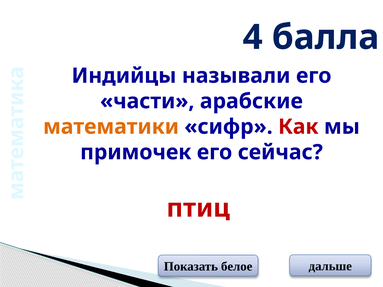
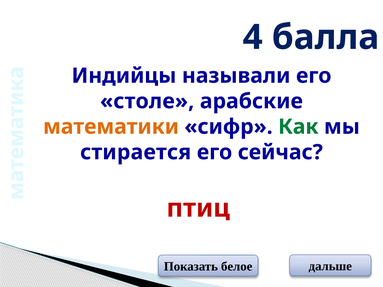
части: части -> столе (147, 101)
Как colour: red -> green (298, 127)
примочек: примочек -> стирается (136, 152)
